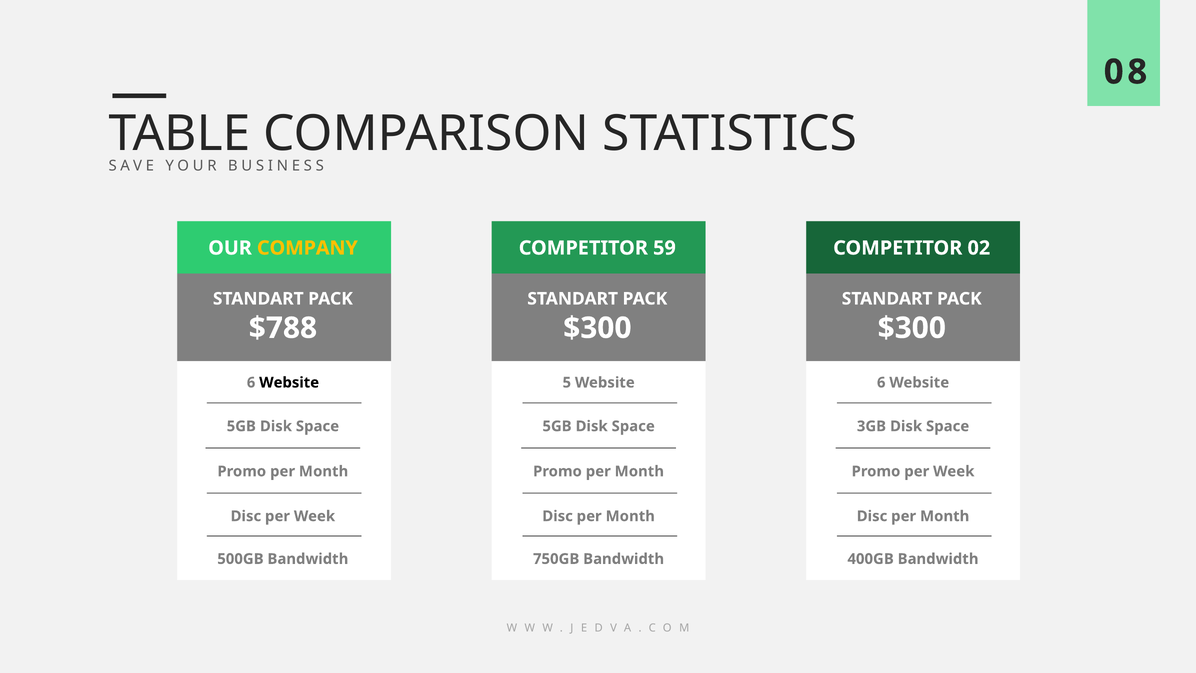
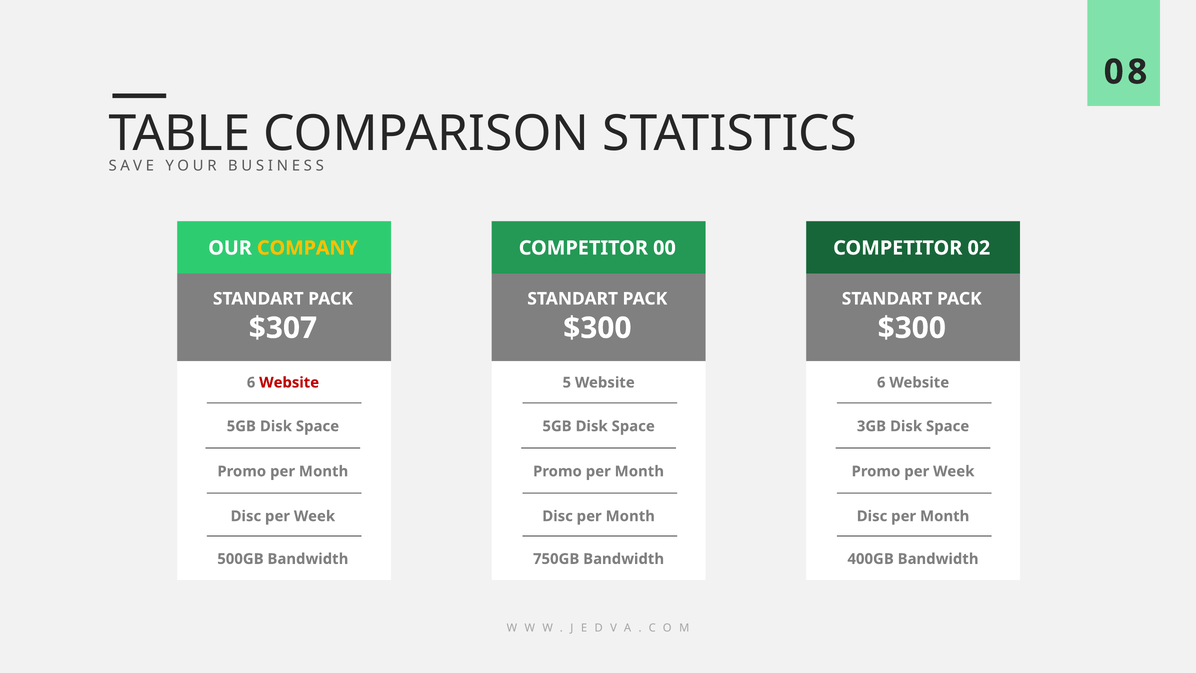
59: 59 -> 00 (664, 248)
$788: $788 -> $307 (283, 328)
Website colour: black -> red (289, 382)
